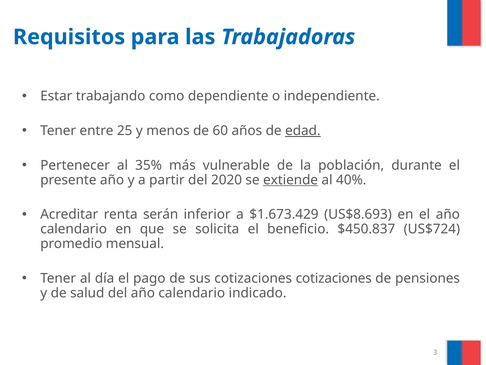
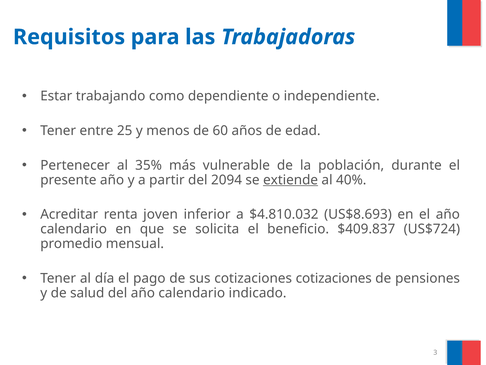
edad underline: present -> none (303, 131)
2020: 2020 -> 2094 (227, 180)
serán: serán -> joven (161, 214)
$1.673.429: $1.673.429 -> $4.810.032 (284, 214)
$450.837: $450.837 -> $409.837 (366, 229)
